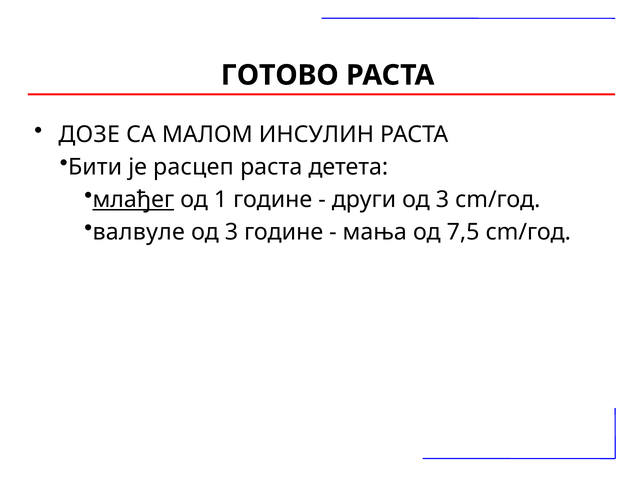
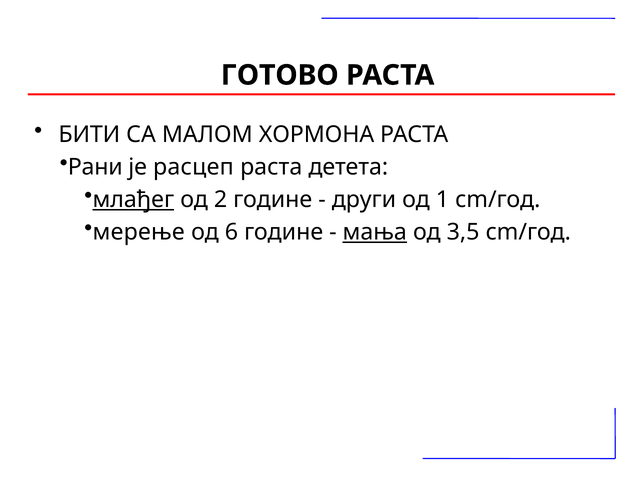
ДОЗЕ: ДОЗЕ -> БИТИ (89, 135)
ИНСУЛИН: ИНСУЛИН -> ХОРМОНА (317, 135)
Бити: Бити -> Рани (95, 167)
1: 1 -> 2 (221, 200)
3: 3 -> 1 (442, 200)
валвуле: валвуле -> мерење (139, 232)
3: 3 -> 6 (231, 232)
мања underline: none -> present (375, 232)
7,5: 7,5 -> 3,5 (463, 232)
